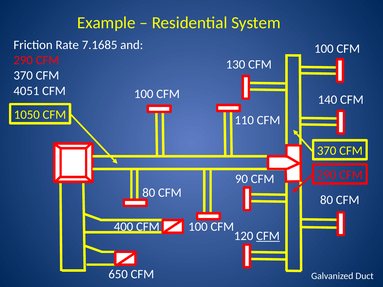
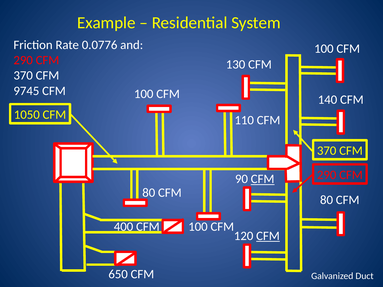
7.1685: 7.1685 -> 0.0776 (100, 45)
4051: 4051 -> 9745 (26, 91)
CFM underline: none -> present (263, 179)
